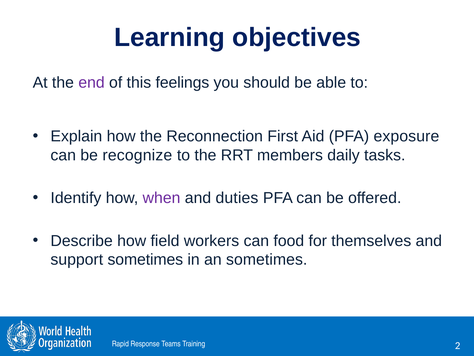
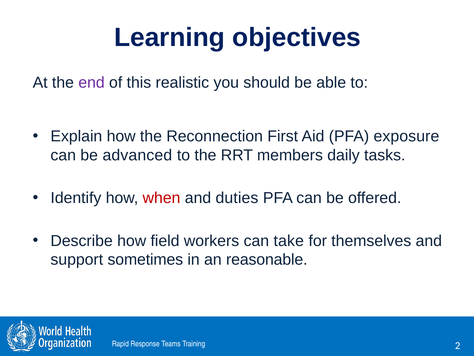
feelings: feelings -> realistic (182, 82)
recognize: recognize -> advanced (137, 155)
when colour: purple -> red (162, 198)
food: food -> take (289, 240)
an sometimes: sometimes -> reasonable (267, 259)
